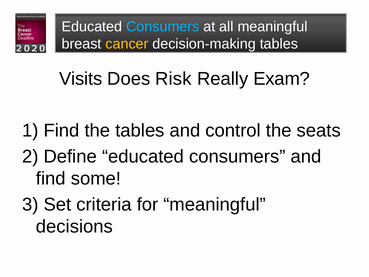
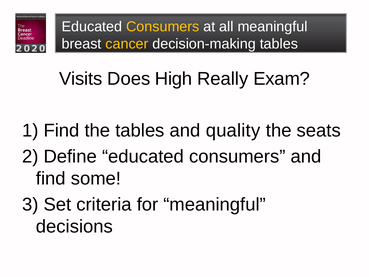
Consumers colour: light blue -> yellow (163, 27)
Risk: Risk -> High (174, 79)
control: control -> quality (233, 130)
